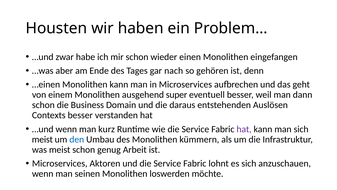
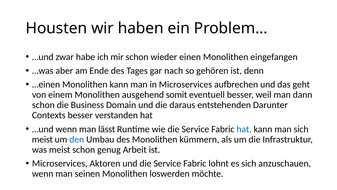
super: super -> somit (177, 95)
Auslösen: Auslösen -> Darunter (270, 105)
kurz: kurz -> lässt (107, 129)
hat colour: purple -> blue (244, 129)
